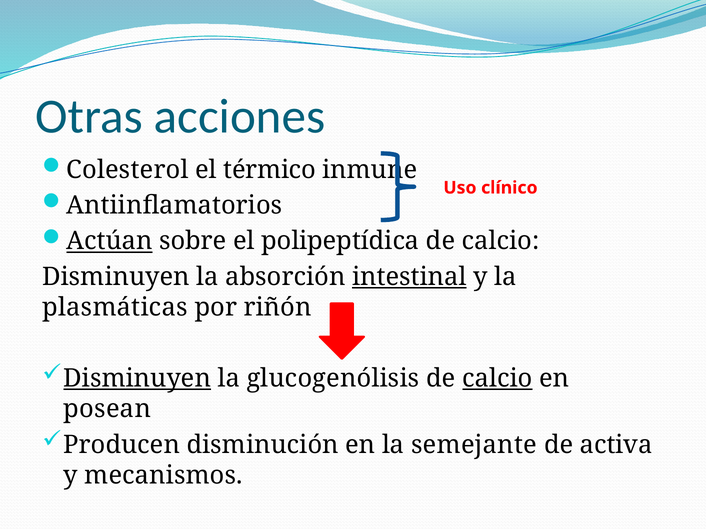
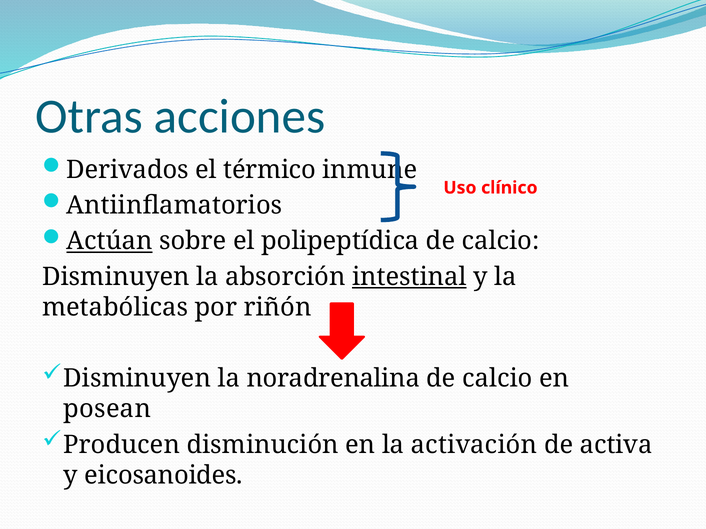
Colesterol: Colesterol -> Derivados (128, 170)
plasmáticas: plasmáticas -> metabólicas (115, 308)
Disminuyen underline: present -> none (137, 379)
glucogenólisis: glucogenólisis -> noradrenalina (333, 379)
calcio underline: present -> none (497, 379)
semejante: semejante -> activación (474, 445)
mecanismos: mecanismos -> eicosanoides (164, 476)
